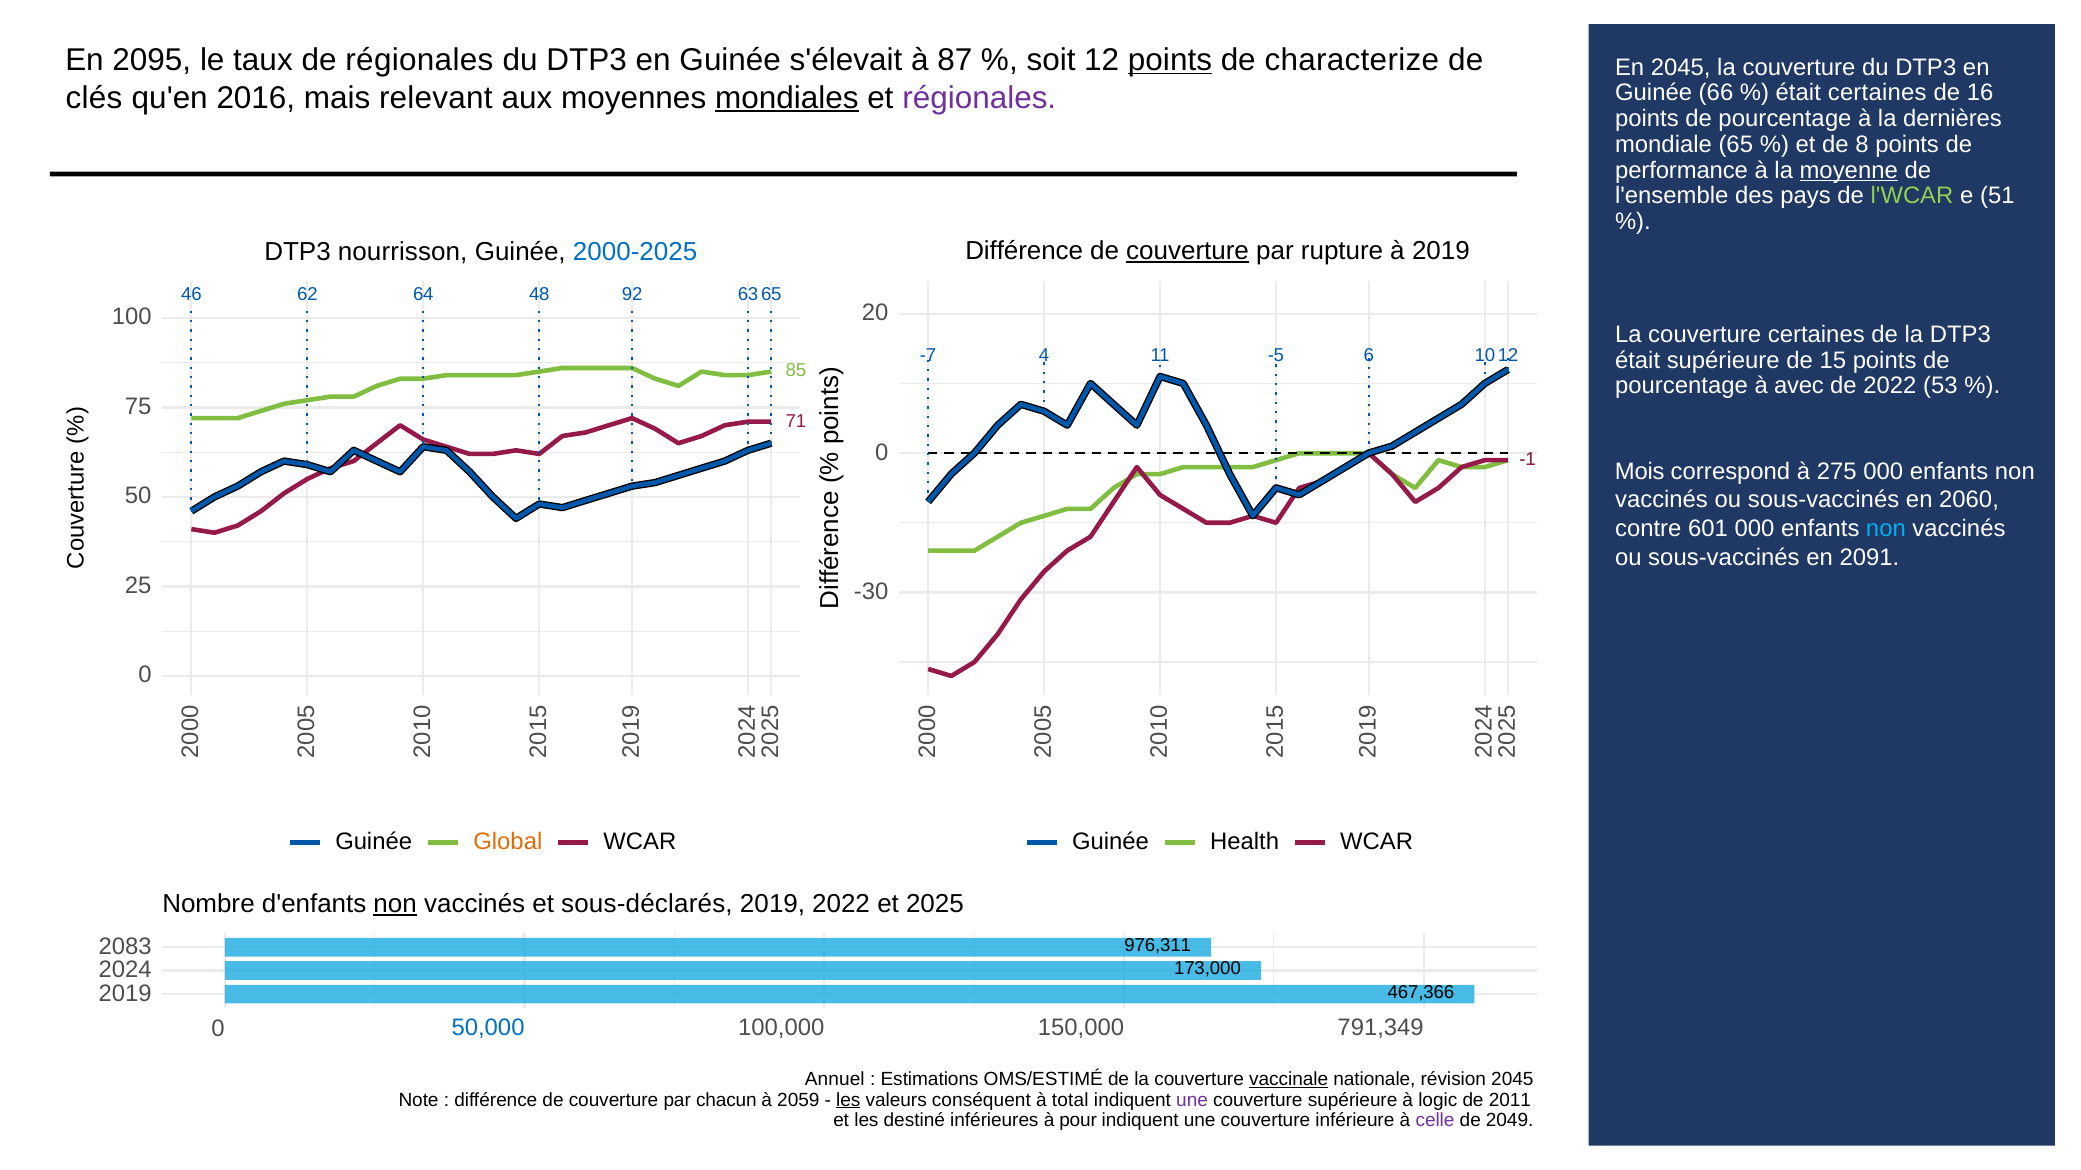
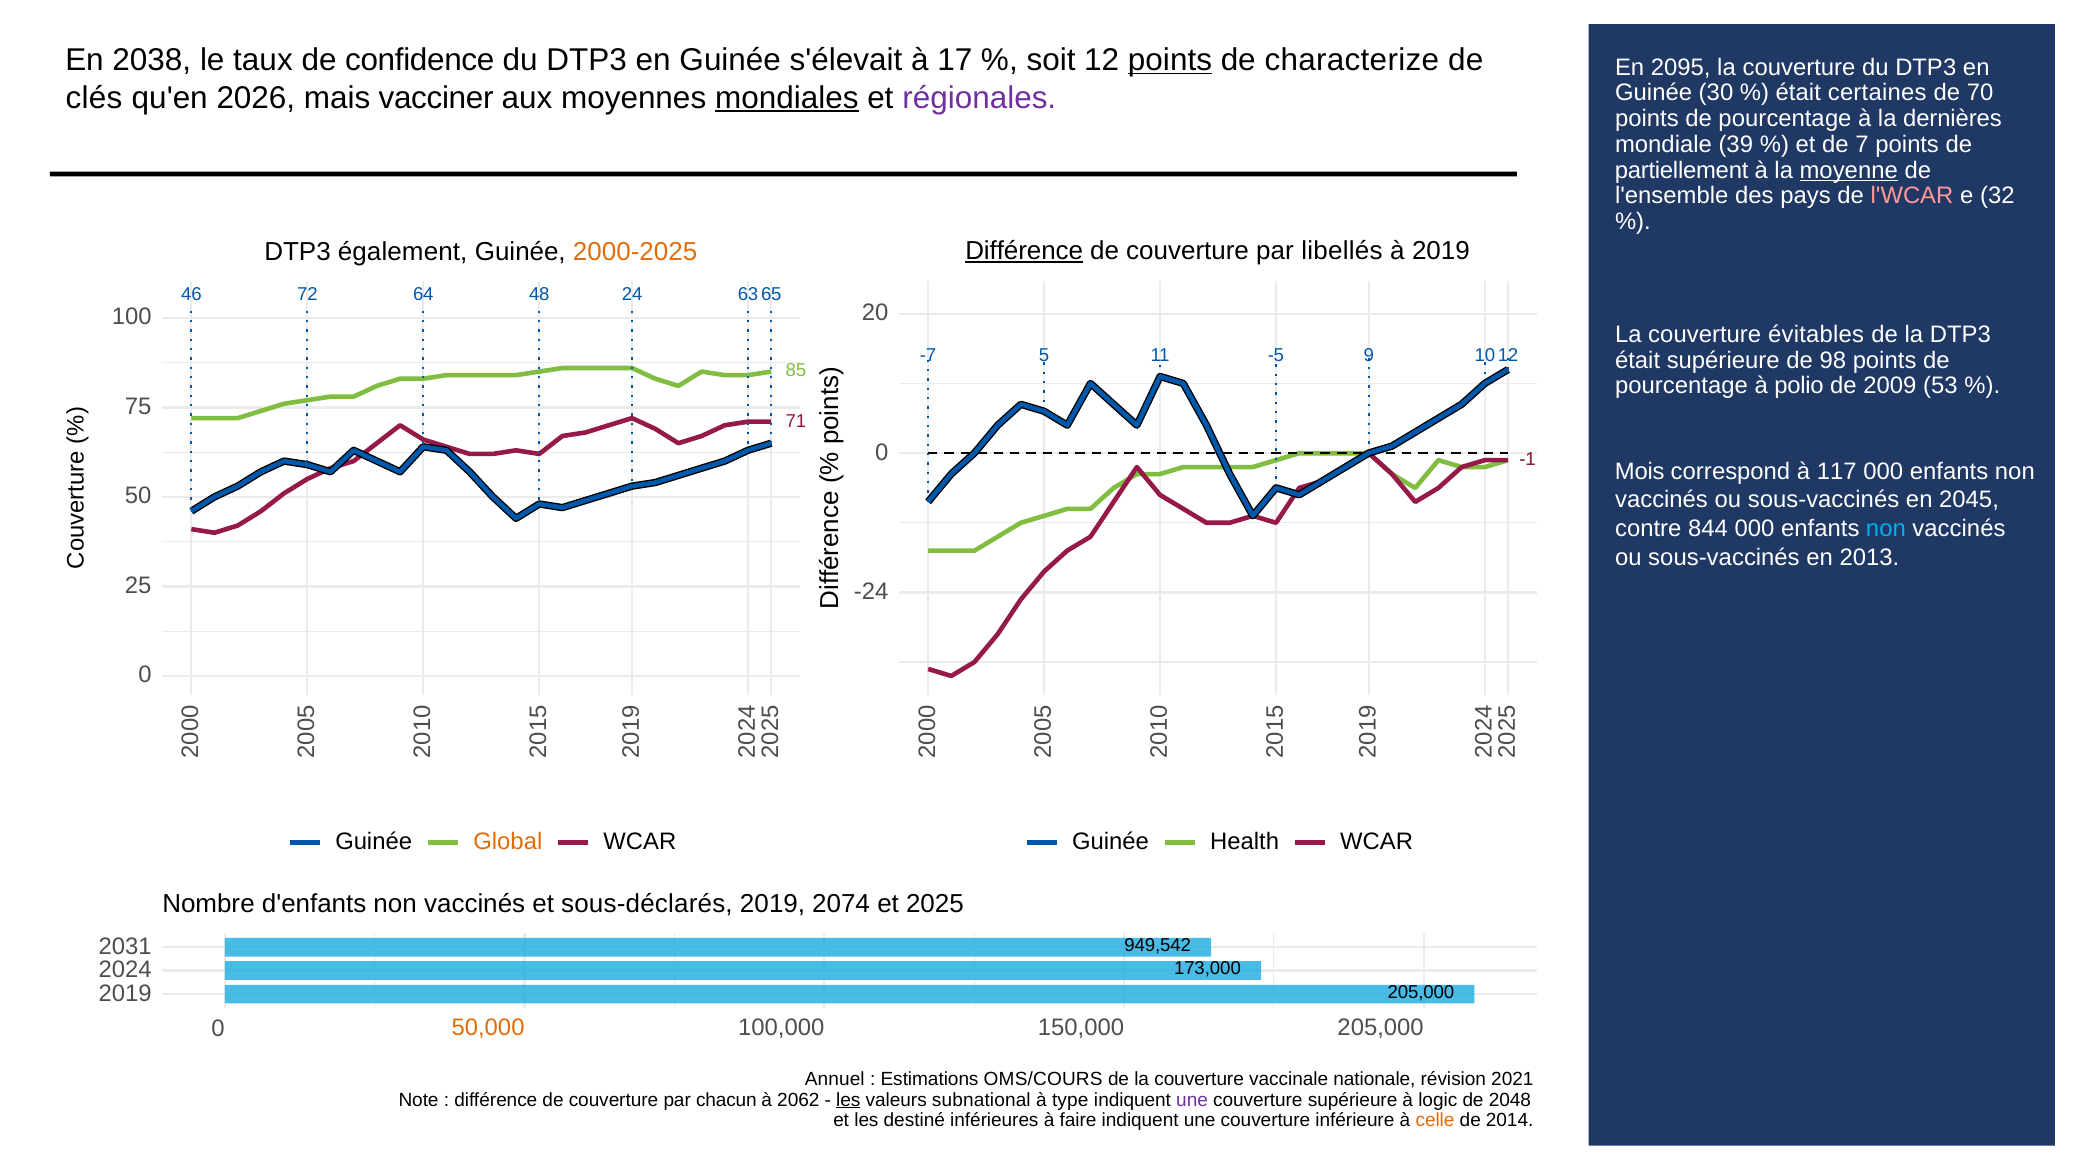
2095: 2095 -> 2038 (152, 60)
de régionales: régionales -> confidence (420, 60)
87: 87 -> 17 (955, 60)
En 2045: 2045 -> 2095 (1681, 67)
66: 66 -> 30 (1716, 93)
16: 16 -> 70 (1980, 93)
2016: 2016 -> 2026 (256, 98)
relevant: relevant -> vacciner (436, 98)
65: 65 -> 39 (1736, 145)
8: 8 -> 7 (1862, 145)
performance: performance -> partiellement (1682, 170)
l'WCAR colour: light green -> pink (1912, 196)
51: 51 -> 32 (1997, 196)
Différence underline: none -> present (1024, 251)
couverture underline: present -> none (1188, 251)
rupture: rupture -> libellés (1342, 251)
nourrisson: nourrisson -> également (403, 252)
2000-2025 colour: blue -> orange (635, 252)
62: 62 -> 72 (307, 295)
92: 92 -> 24 (632, 295)
couverture certaines: certaines -> évitables (1816, 335)
-7 4: 4 -> 5 (1044, 355)
-5 6: 6 -> 9 (1369, 355)
15: 15 -> 98 (1833, 360)
avec: avec -> polio (1799, 386)
de 2022: 2022 -> 2009 (1890, 386)
275: 275 -> 117 (1837, 472)
2060: 2060 -> 2045 (1969, 500)
601: 601 -> 844 (1708, 529)
2091: 2091 -> 2013 (1869, 558)
-30: -30 -> -24 (871, 592)
non underline: present -> none (395, 904)
2019 2022: 2022 -> 2074 (841, 904)
2083: 2083 -> 2031 (125, 947)
976,311: 976,311 -> 949,542 (1158, 946)
467,366: 467,366 -> 205,000 (1421, 993)
50,000 colour: blue -> orange (488, 1028)
150,000 791,349: 791,349 -> 205,000 (1381, 1028)
OMS/ESTIMÉ: OMS/ESTIMÉ -> OMS/COURS (1043, 1080)
vaccinale underline: present -> none (1289, 1080)
révision 2045: 2045 -> 2021 (1512, 1080)
2059: 2059 -> 2062 (798, 1100)
conséquent: conséquent -> subnational (981, 1100)
total: total -> type (1070, 1100)
2011: 2011 -> 2048 (1510, 1100)
pour: pour -> faire (1078, 1121)
celle colour: purple -> orange (1435, 1121)
2049: 2049 -> 2014 (1510, 1121)
